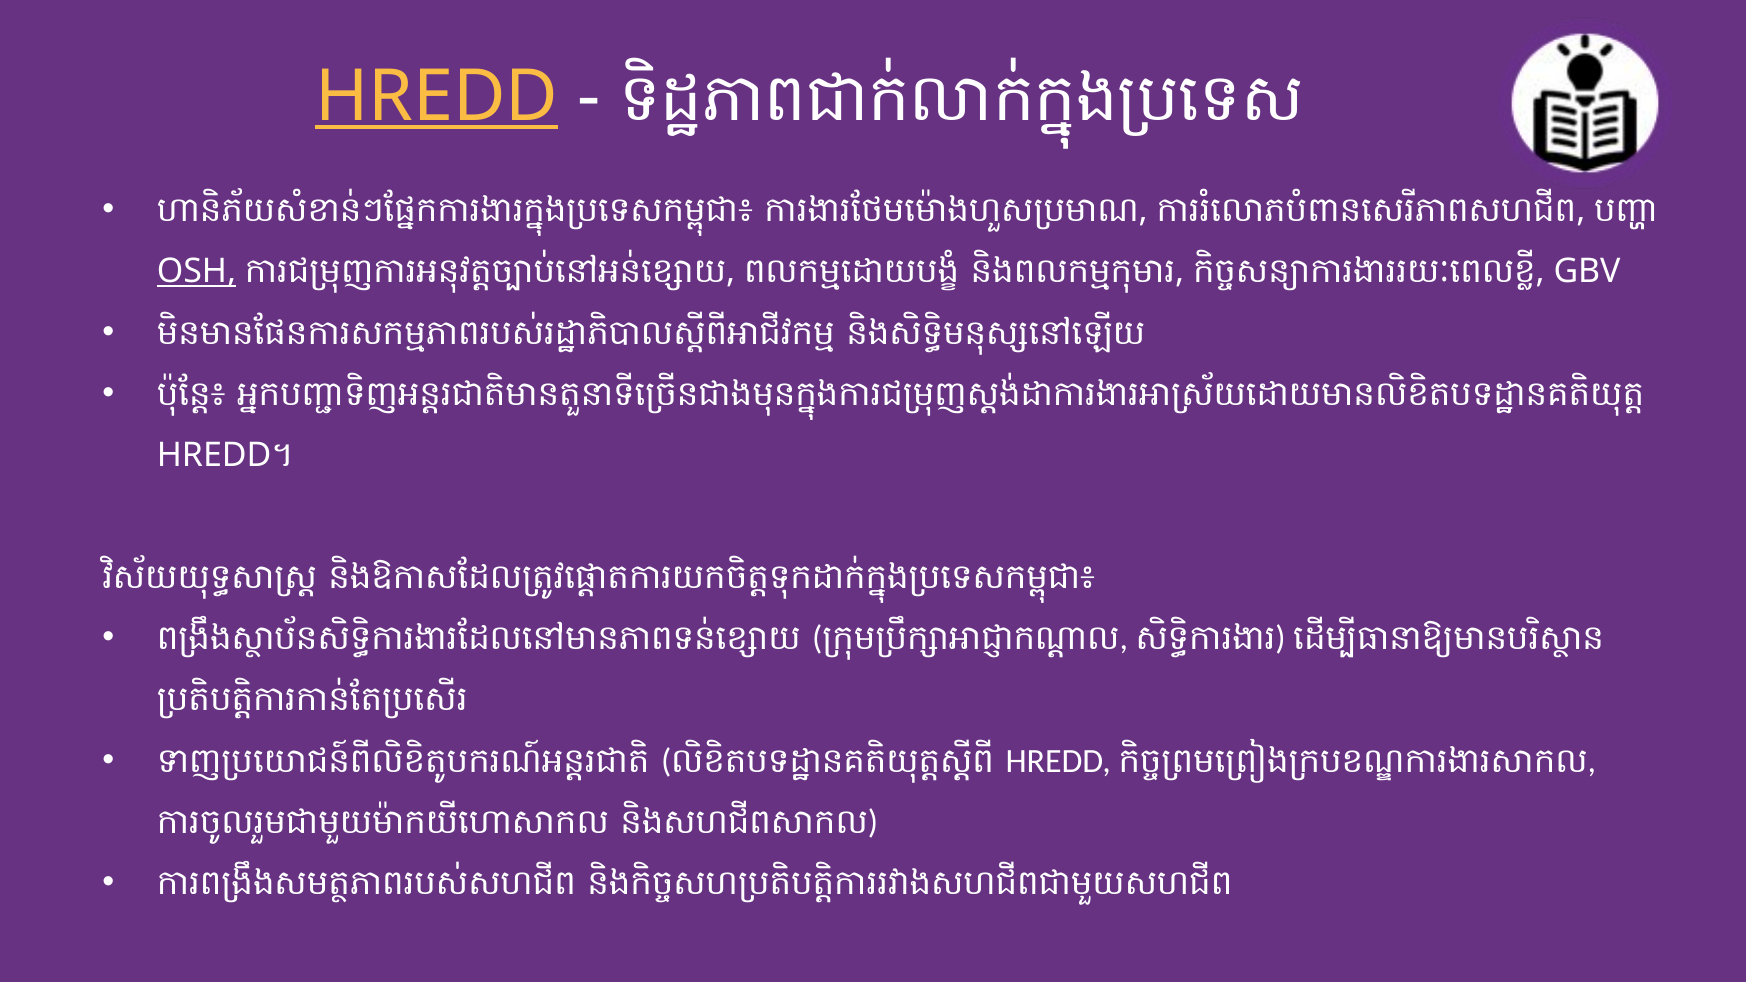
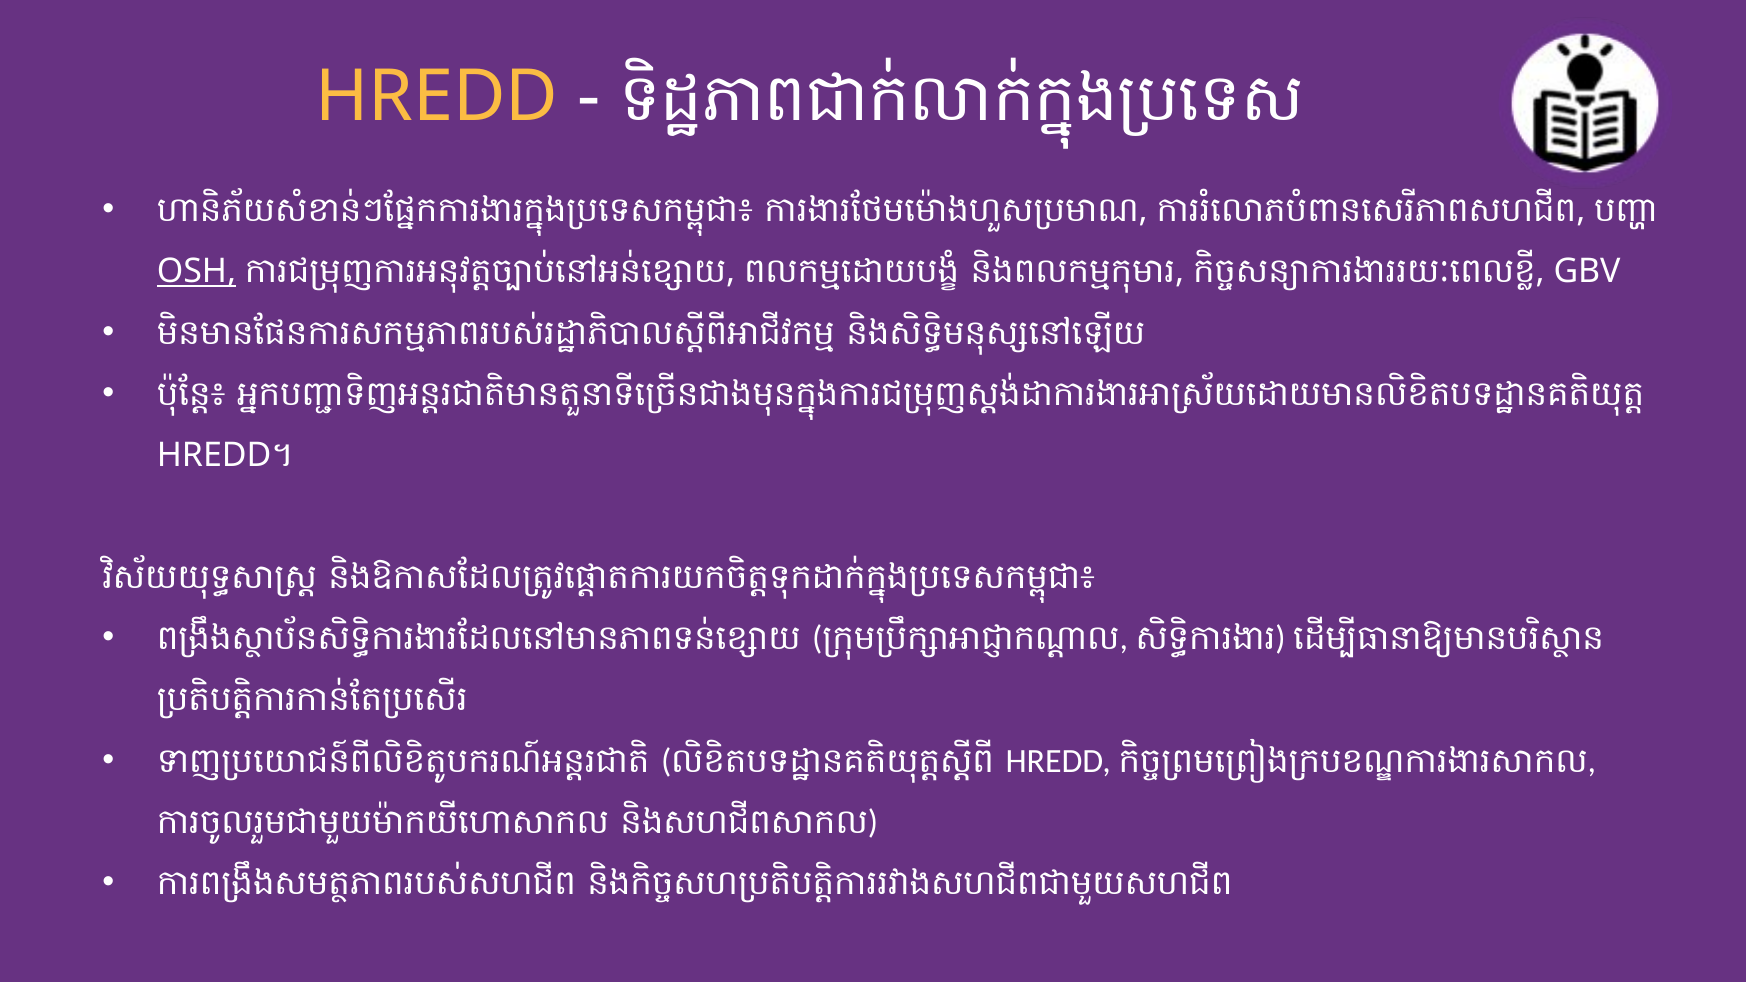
HREDD underline: present -> none (437, 96)
